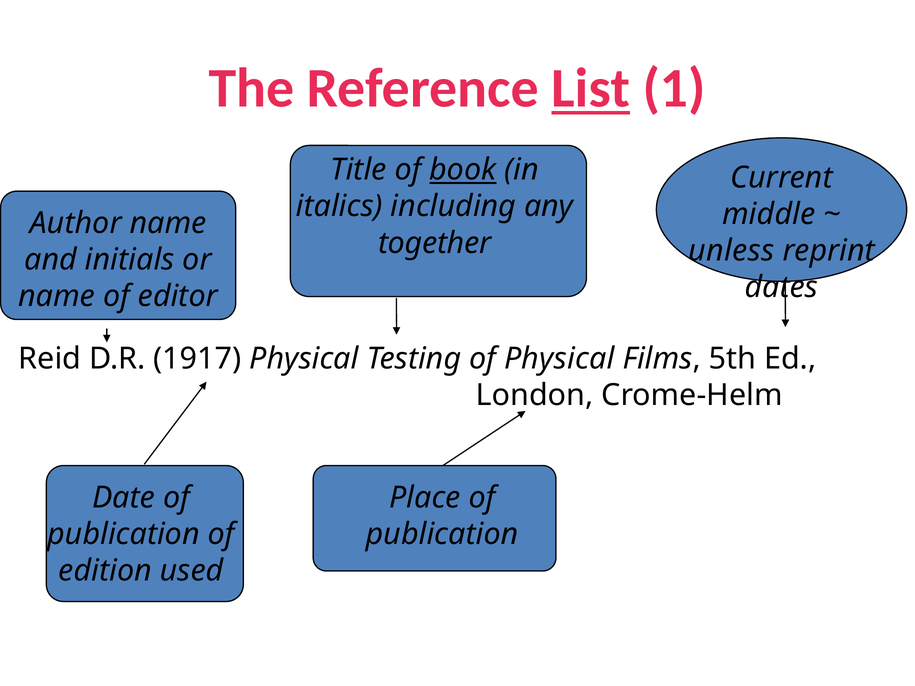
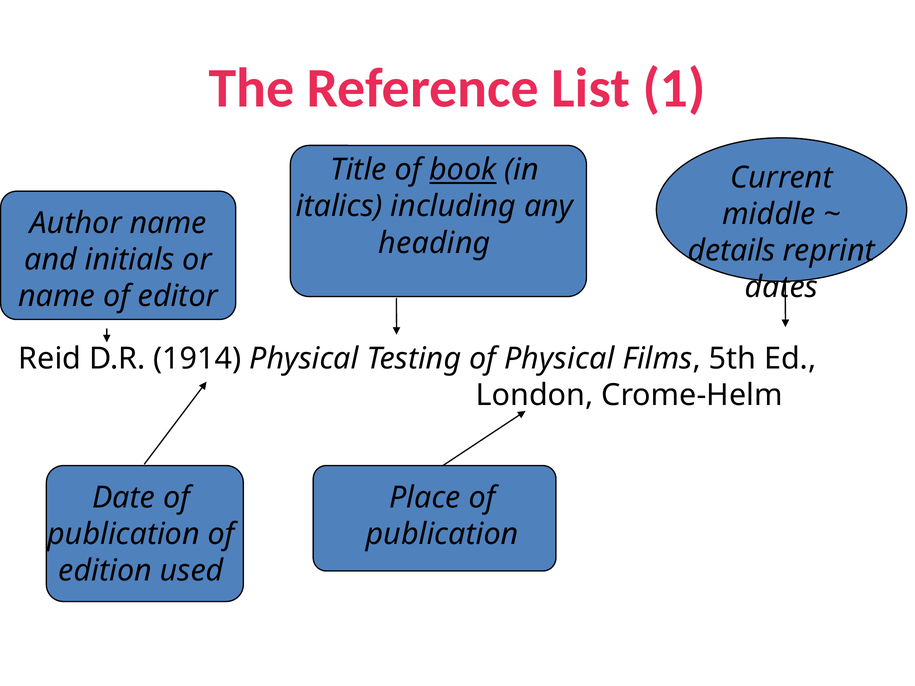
List underline: present -> none (591, 89)
together: together -> heading (434, 243)
unless: unless -> details (732, 251)
1917: 1917 -> 1914 (197, 359)
